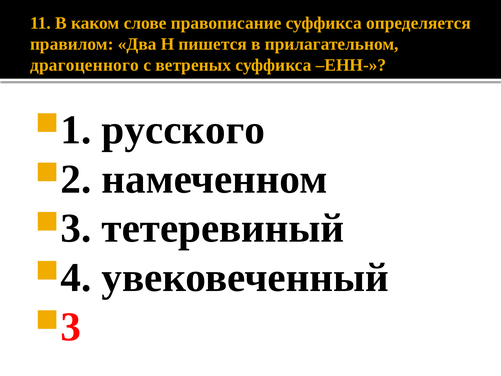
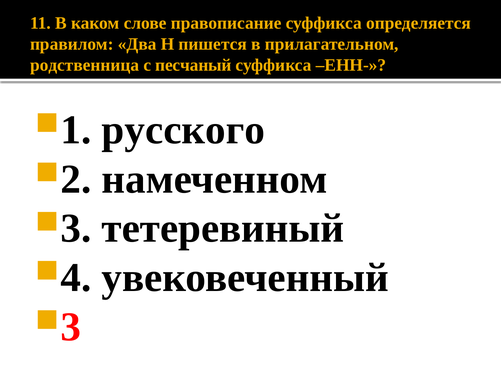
драгоценного: драгоценного -> родственница (85, 65)
ветреных: ветреных -> песчаный (193, 65)
